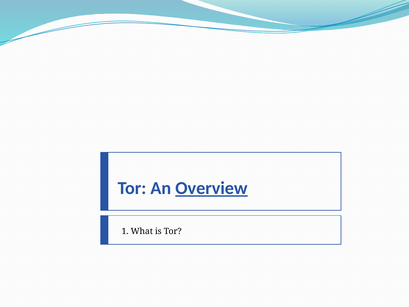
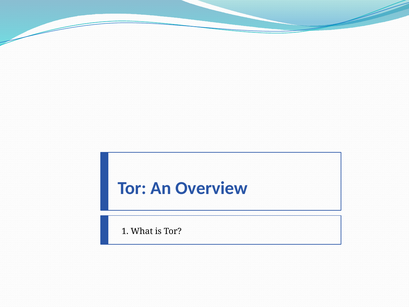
Overview underline: present -> none (211, 188)
